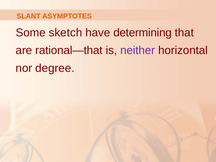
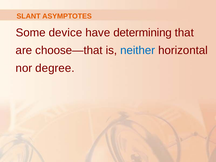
sketch: sketch -> device (65, 33)
rational—that: rational—that -> choose—that (69, 50)
neither colour: purple -> blue (138, 50)
